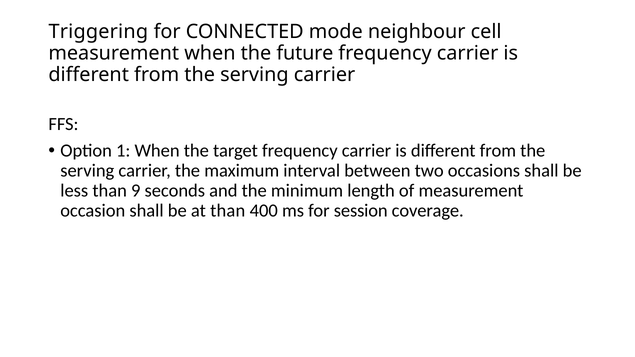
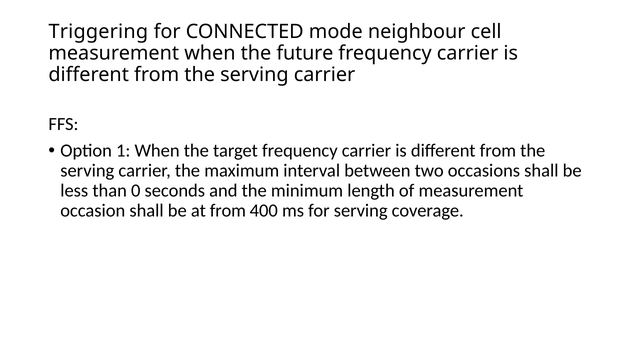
9: 9 -> 0 (136, 191)
at than: than -> from (228, 211)
for session: session -> serving (361, 211)
